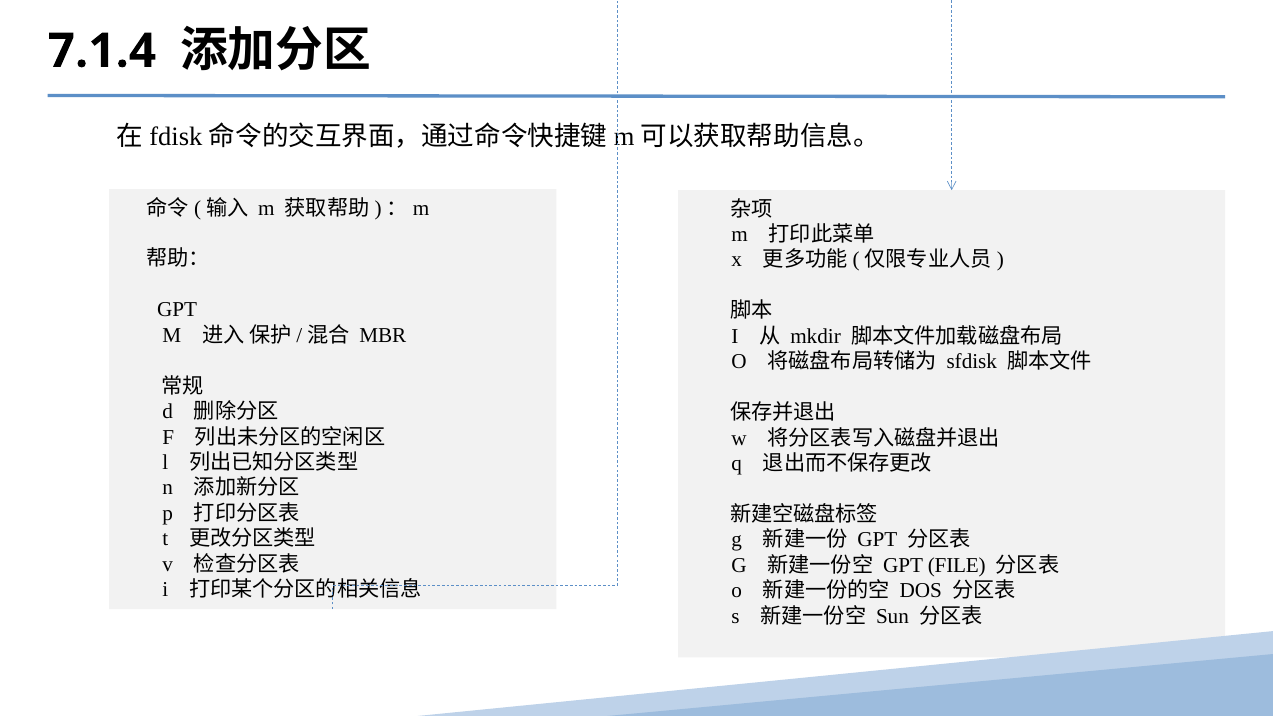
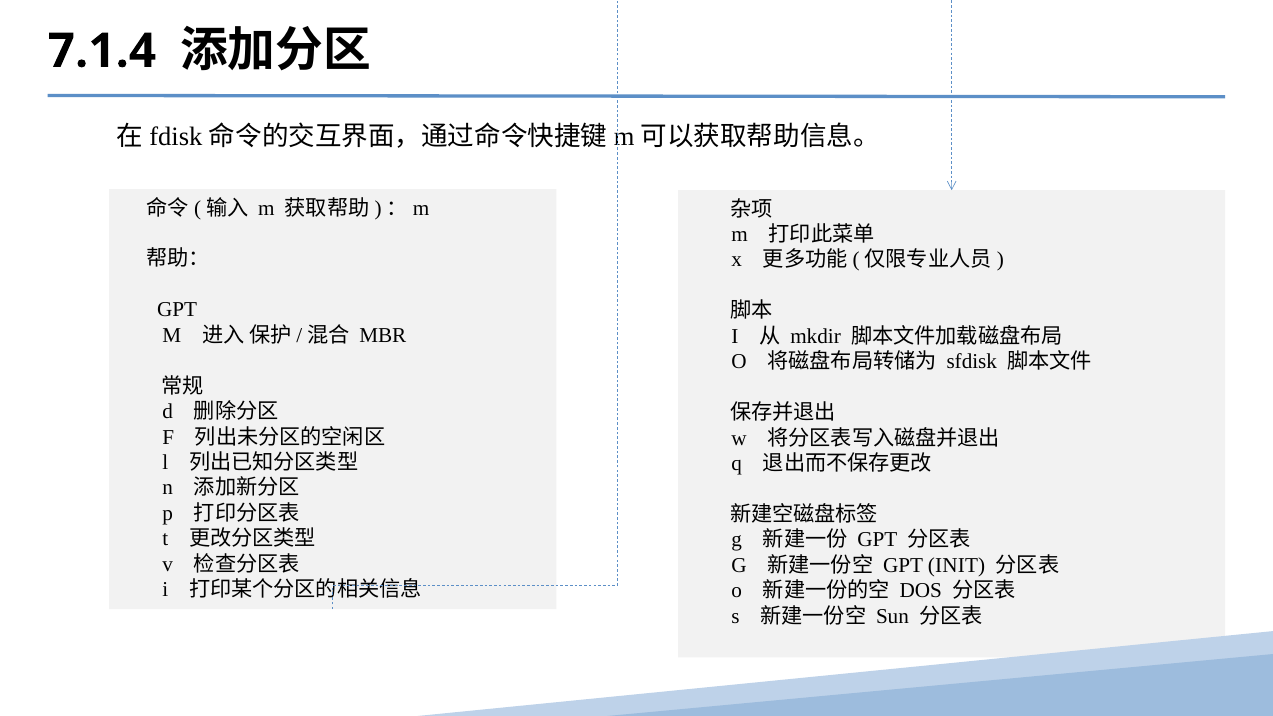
FILE: FILE -> INIT (957, 565)
